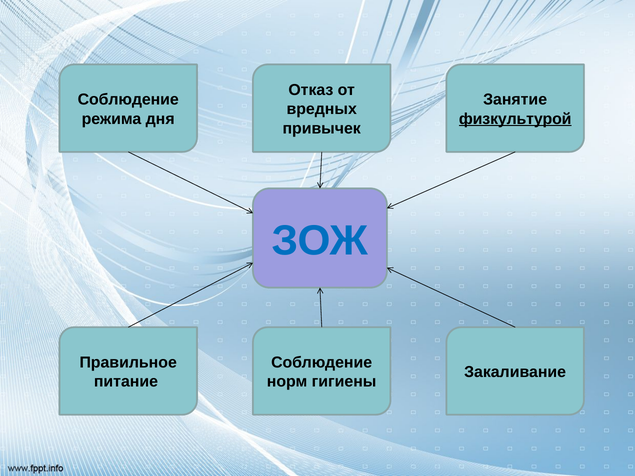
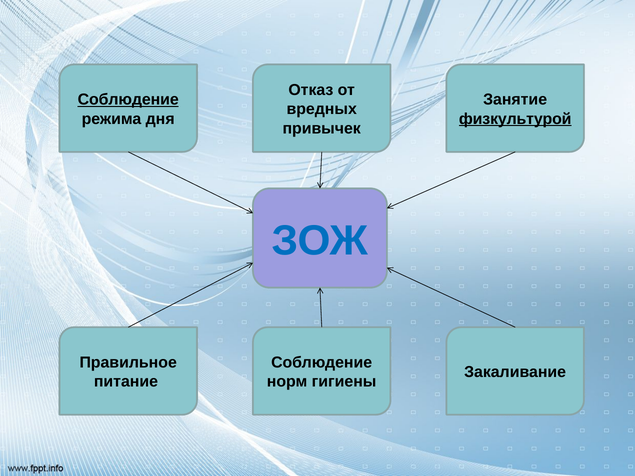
Соблюдение underline: none -> present (128, 100)
